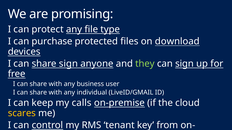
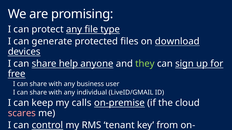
purchase: purchase -> generate (52, 42)
share sign: sign -> help (68, 64)
scares colour: yellow -> pink (22, 113)
